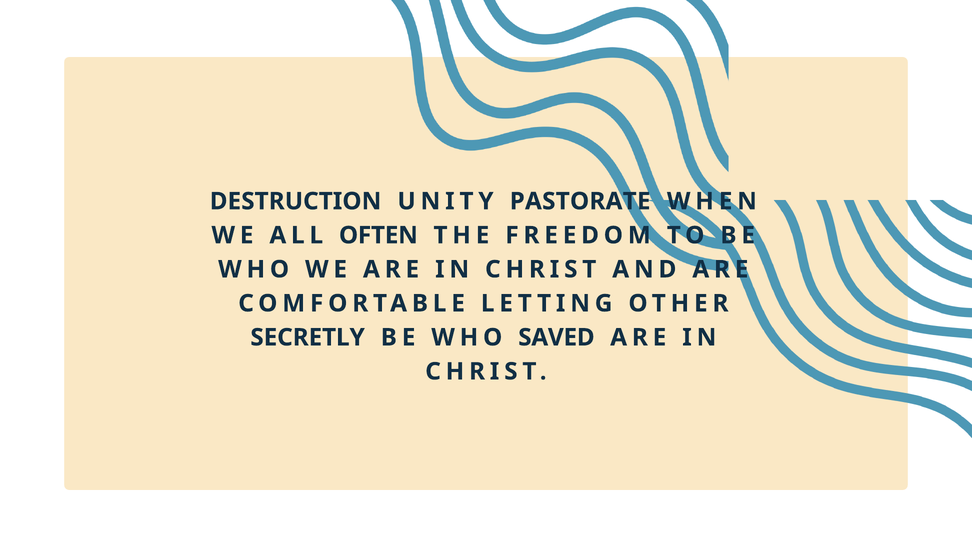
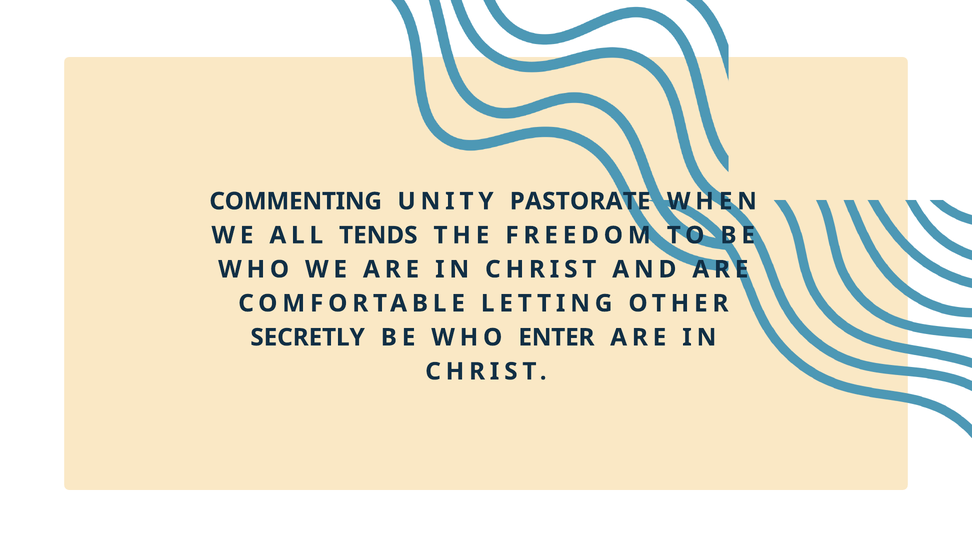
DESTRUCTION: DESTRUCTION -> COMMENTING (296, 201)
OFTEN: OFTEN -> TENDS (378, 235)
SAVED: SAVED -> ENTER (556, 337)
